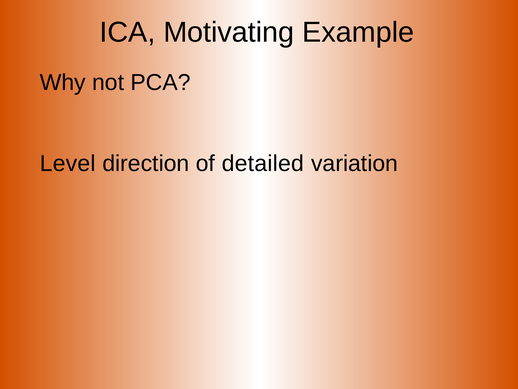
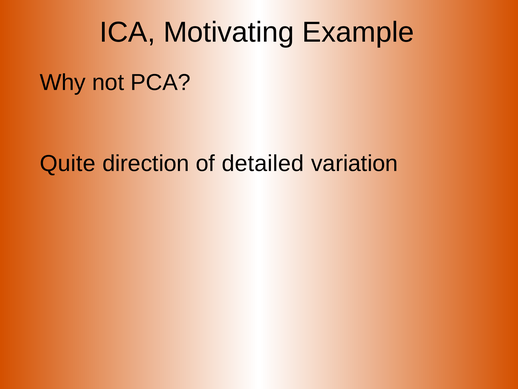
Level: Level -> Quite (68, 163)
